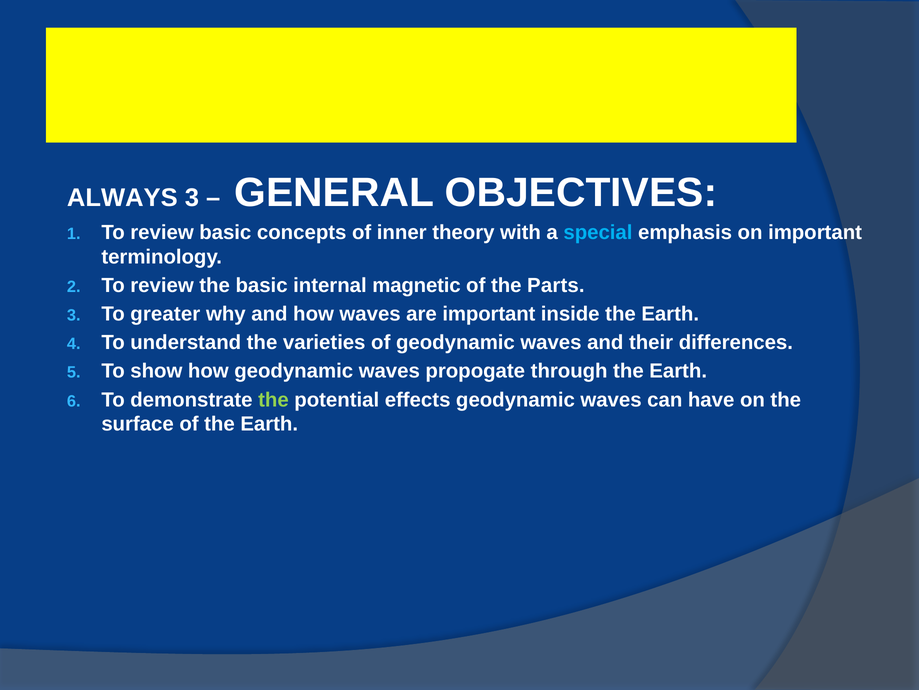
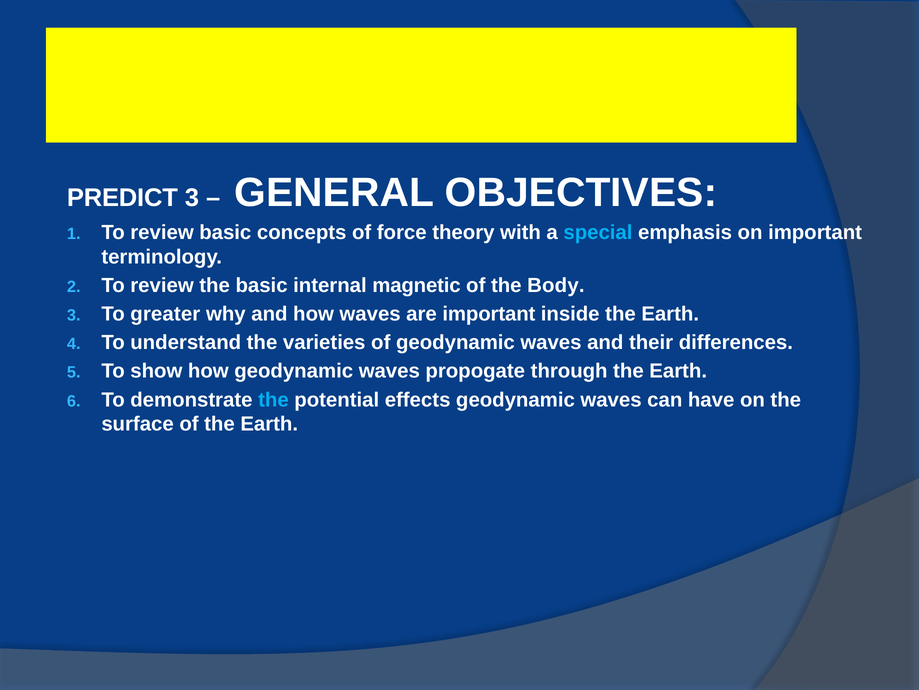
ALWAYS: ALWAYS -> PREDICT (122, 198)
inner: inner -> force (402, 232)
Parts: Parts -> Body (556, 285)
the colour: light green -> light blue (273, 399)
